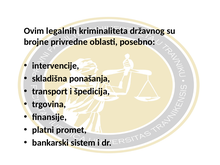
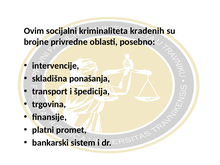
legalnih: legalnih -> socijalni (62, 31)
državnog: državnog -> kradenih (147, 31)
